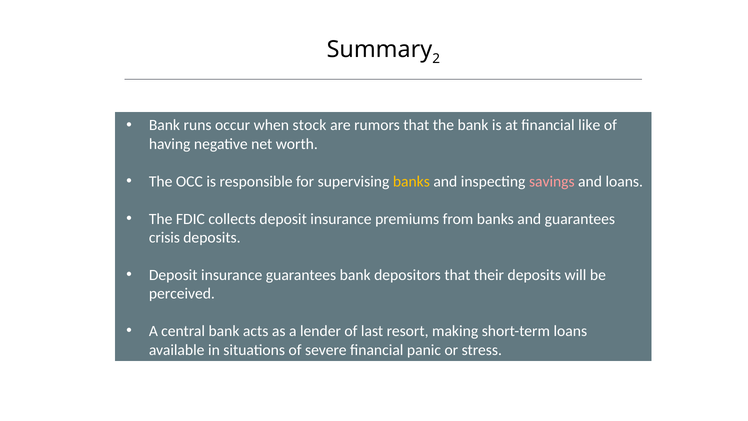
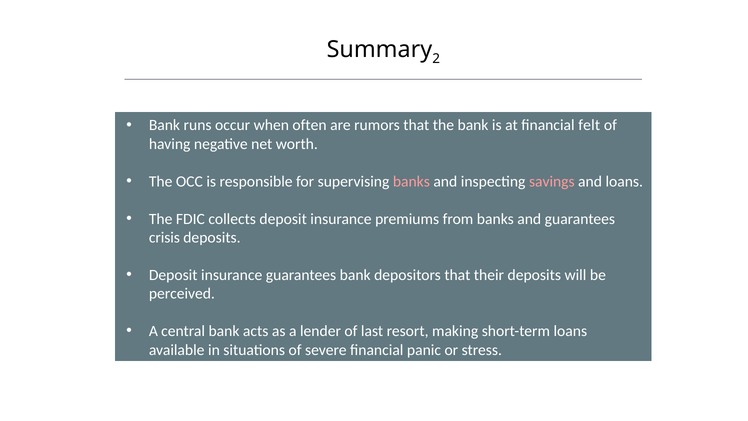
stock: stock -> often (310, 125)
like: like -> felt (589, 125)
banks colour: yellow -> pink (411, 181)
